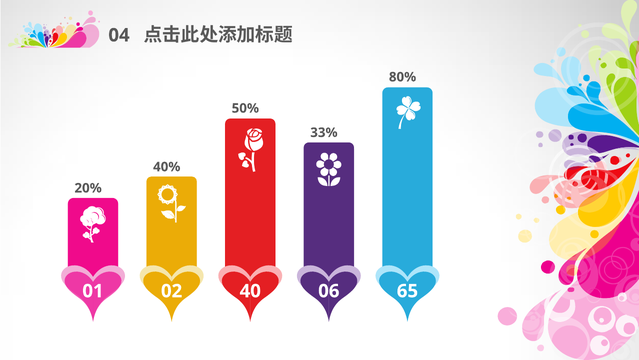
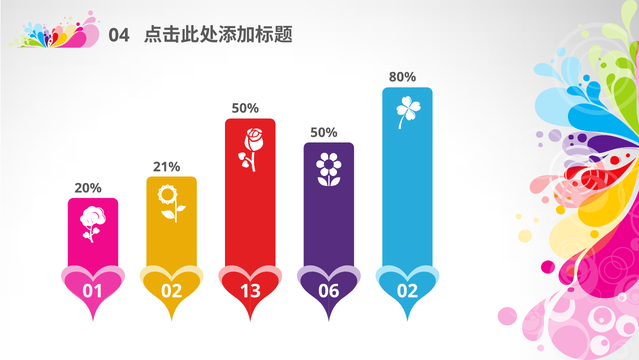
33%: 33% -> 50% (324, 132)
40%: 40% -> 21% (167, 167)
40: 40 -> 13 (250, 291)
06 65: 65 -> 02 (407, 291)
